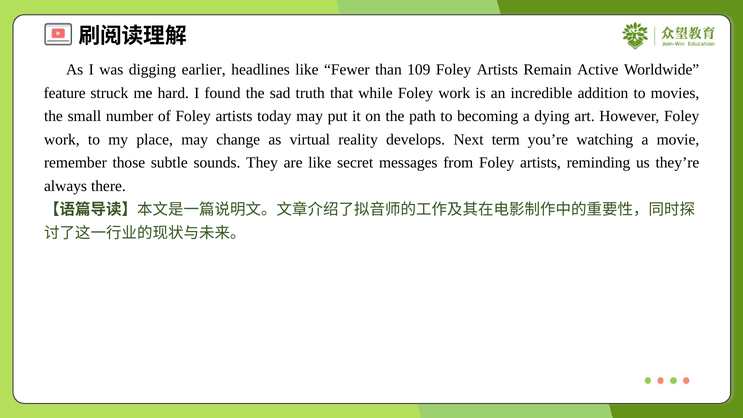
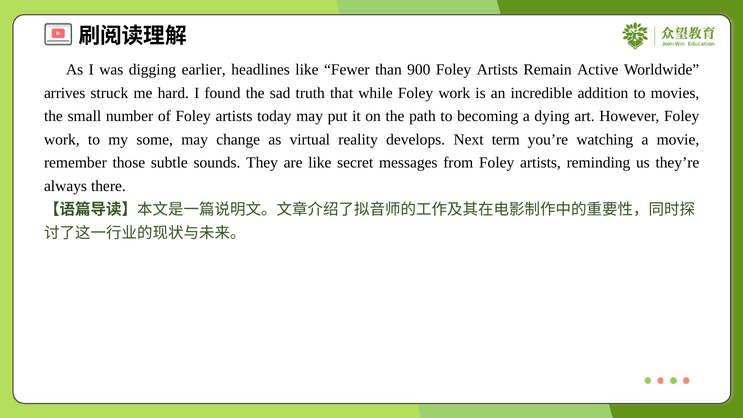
109: 109 -> 900 (419, 70)
feature: feature -> arrives (65, 93)
place: place -> some (155, 139)
